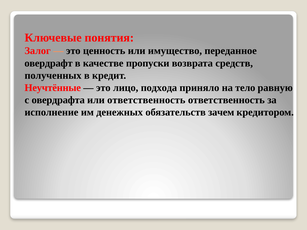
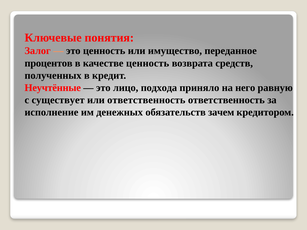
овердрафт: овердрафт -> процентов (49, 63)
качестве пропуски: пропуски -> ценность (148, 63)
тело: тело -> него (245, 88)
овердрафта: овердрафта -> существует (58, 100)
